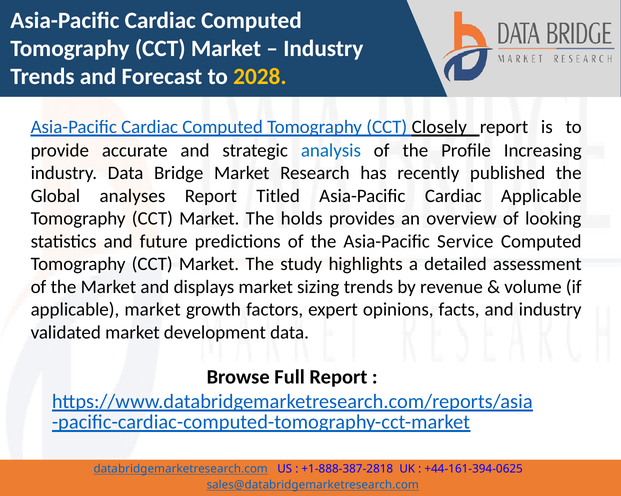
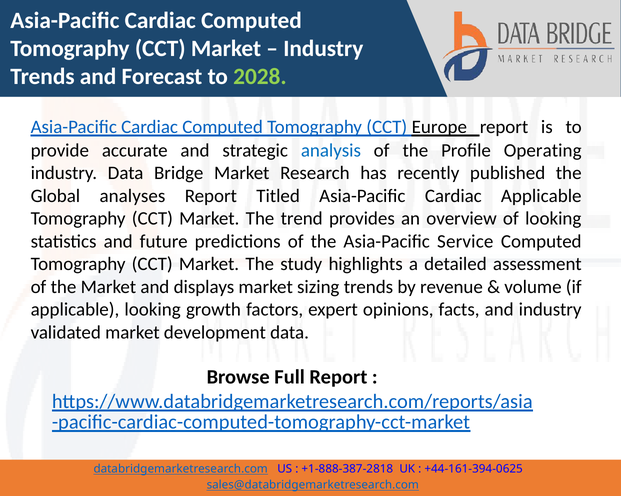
2028 colour: yellow -> light green (260, 77)
Closely: Closely -> Europe (439, 127)
Increasing: Increasing -> Operating (543, 151)
holds: holds -> trend (302, 219)
applicable market: market -> looking (153, 310)
